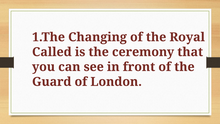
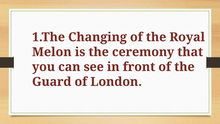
Called: Called -> Melon (52, 52)
